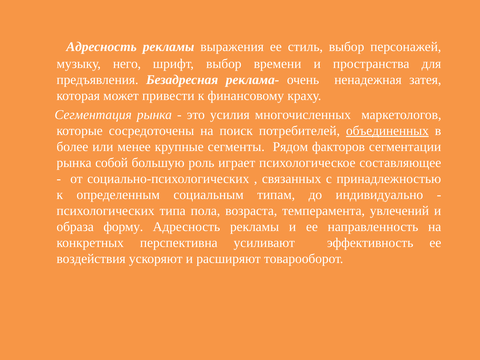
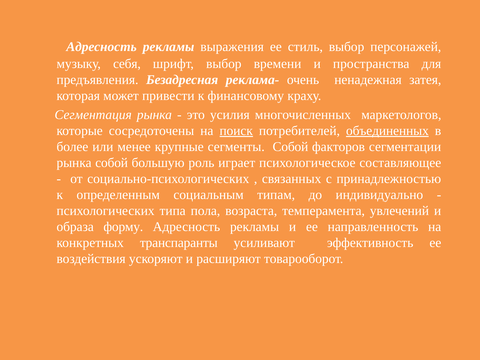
него: него -> себя (127, 64)
поиск underline: none -> present (236, 131)
сегменты Рядом: Рядом -> Собой (290, 147)
перспективна: перспективна -> транспаранты (179, 243)
